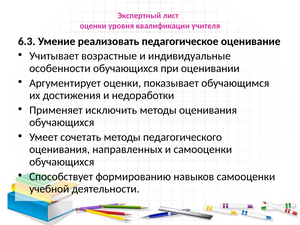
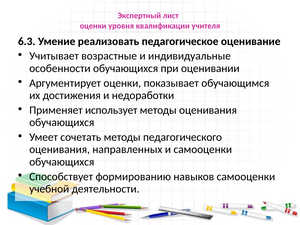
исключить: исключить -> использует (111, 110)
